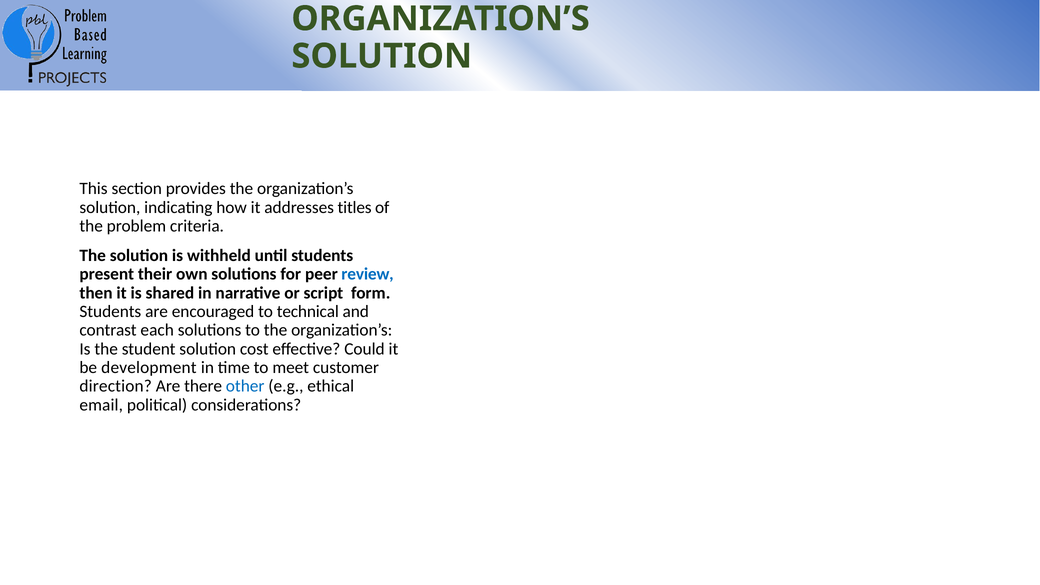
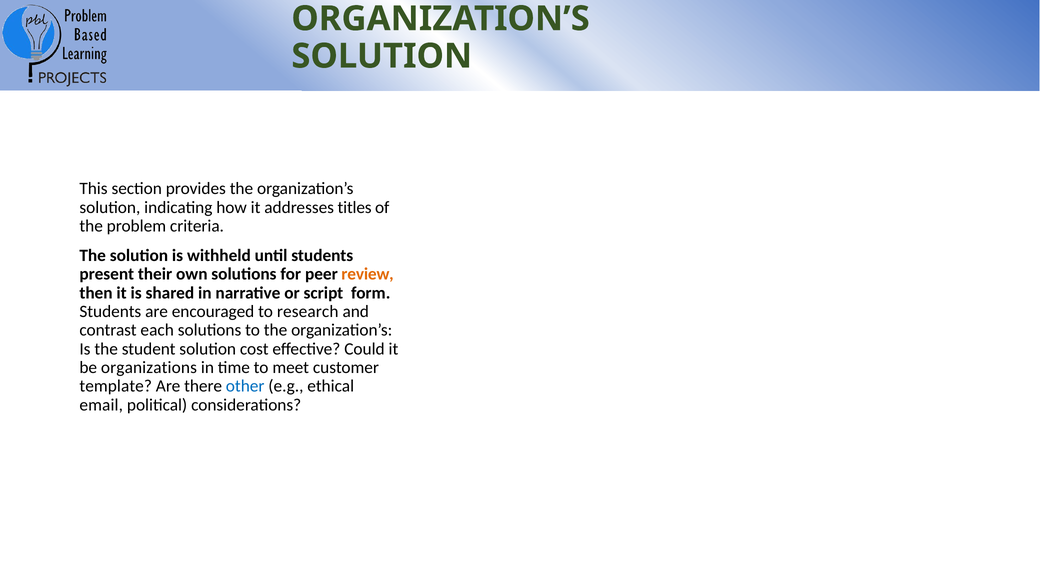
review colour: blue -> orange (368, 274)
technical: technical -> research (308, 312)
development: development -> organizations (149, 368)
direction: direction -> template (116, 386)
